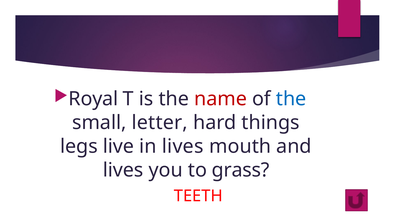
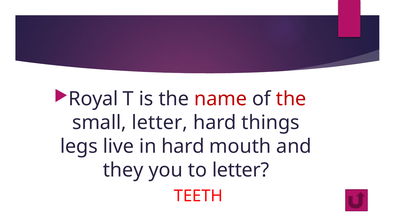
the colour: blue -> red (291, 99)
in lives: lives -> hard (183, 146)
lives: lives -> they (123, 170)
to grass: grass -> letter (241, 170)
